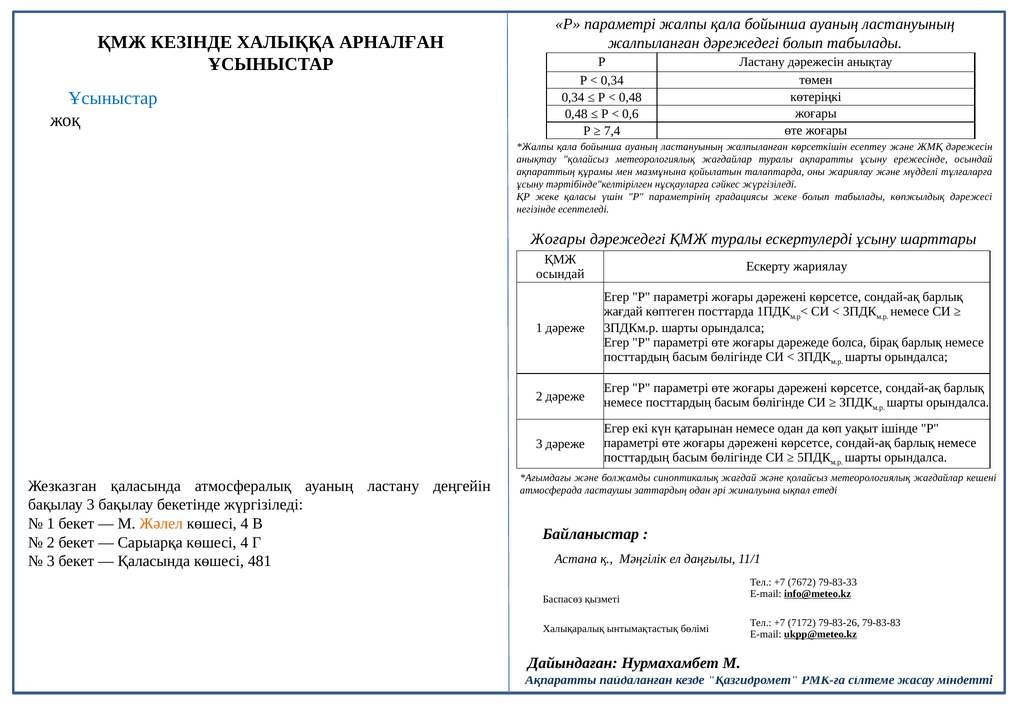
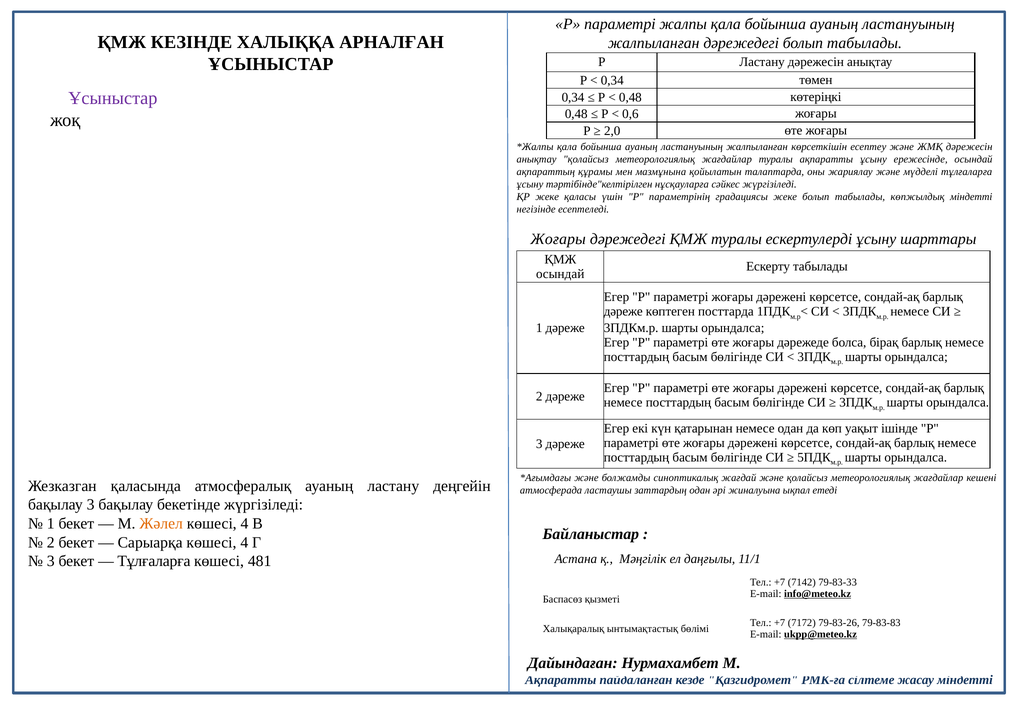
Ұсыныстар colour: blue -> purple (113, 98)
7,4: 7,4 -> 2,0 (612, 131)
көпжылдық дәрежесі: дәрежесі -> міндетті (971, 197)
Ескерту жариялау: жариялау -> табылады (820, 267)
жағдай: жағдай -> дәреже (623, 311)
Қаласында: Қаласында -> Тұлғаларға (154, 561)
7672: 7672 -> 7142 (802, 582)
